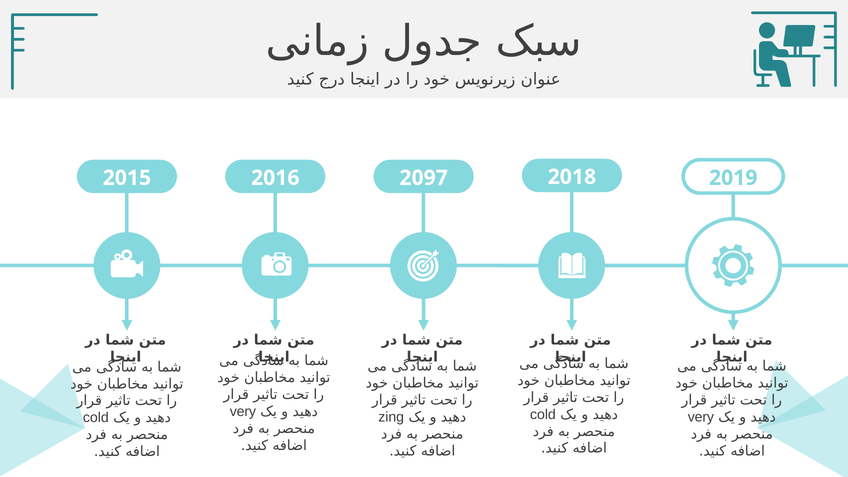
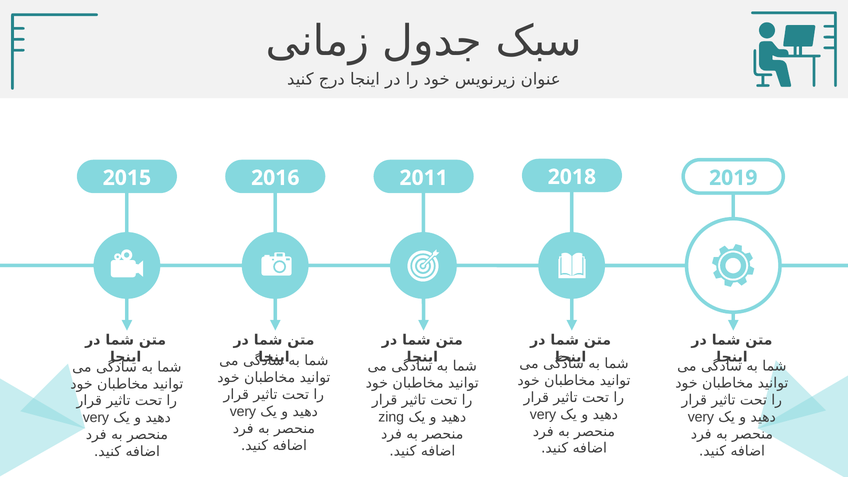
2097: 2097 -> 2011 (424, 178)
cold: cold -> very (543, 414)
cold: cold -> very (96, 418)
